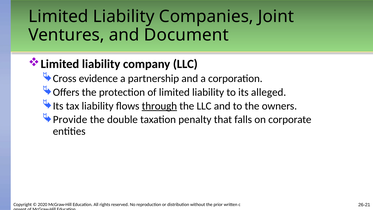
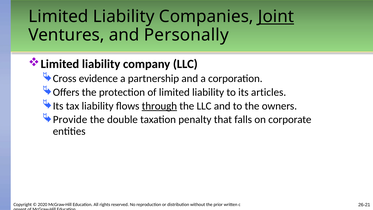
Joint underline: none -> present (276, 17)
Document: Document -> Personally (186, 35)
alleged: alleged -> articles (269, 92)
